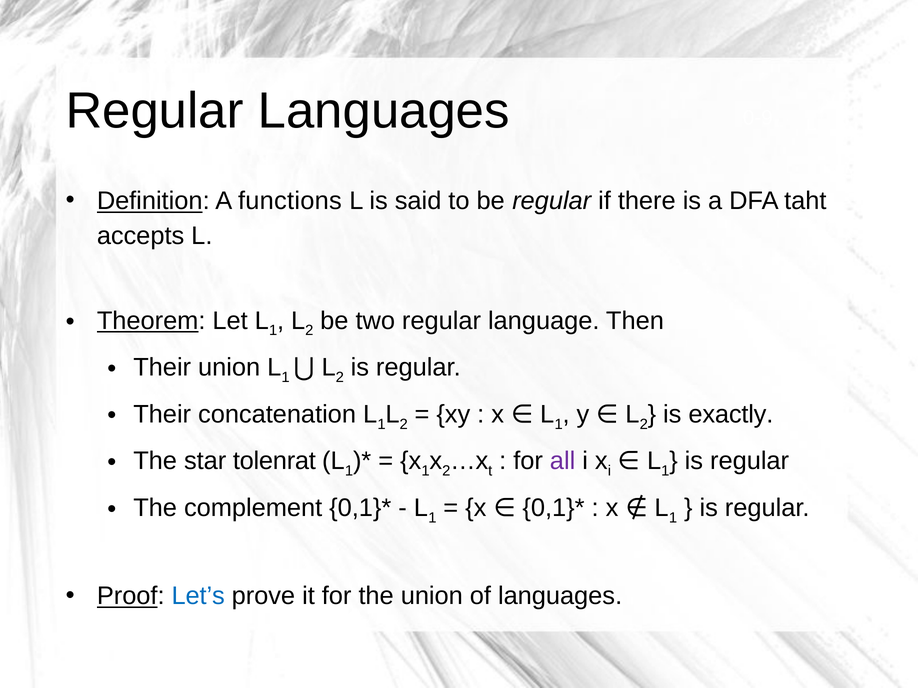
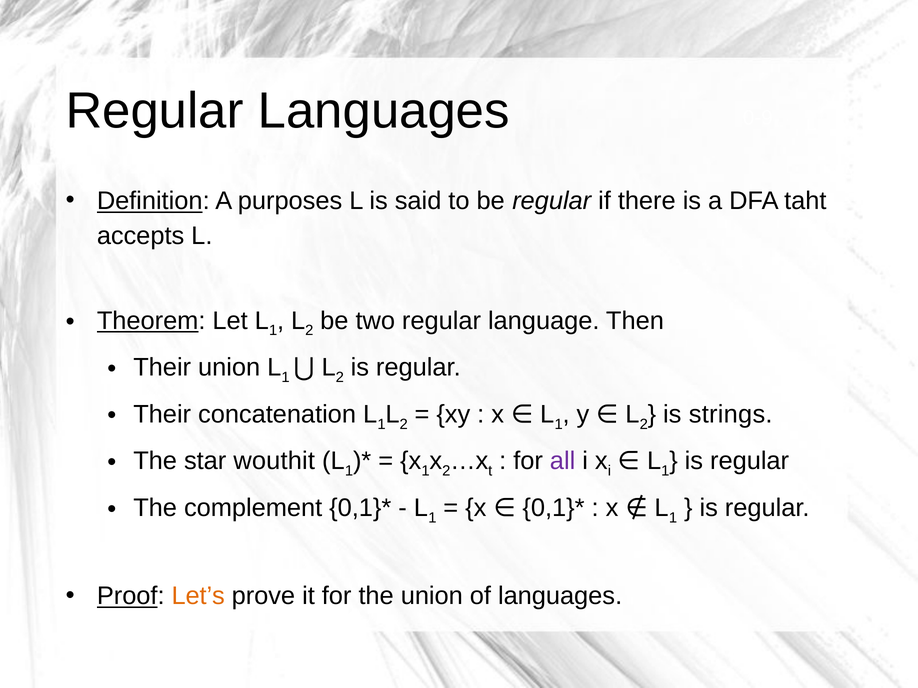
functions: functions -> purposes (290, 201)
exactly: exactly -> strings (731, 415)
tolenrat: tolenrat -> wouthit (274, 461)
Let’s colour: blue -> orange (198, 596)
